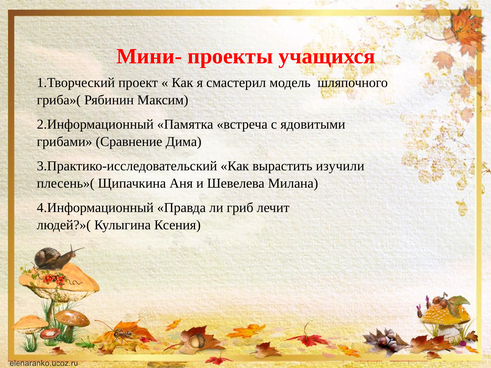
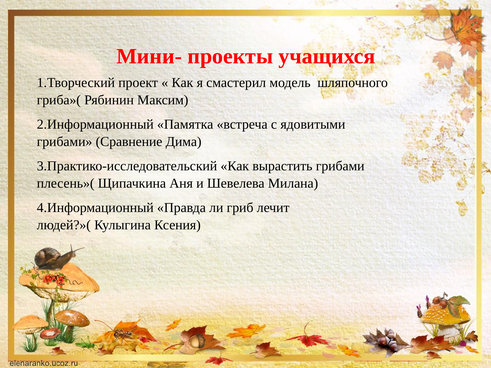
вырастить изучили: изучили -> грибами (340, 166)
